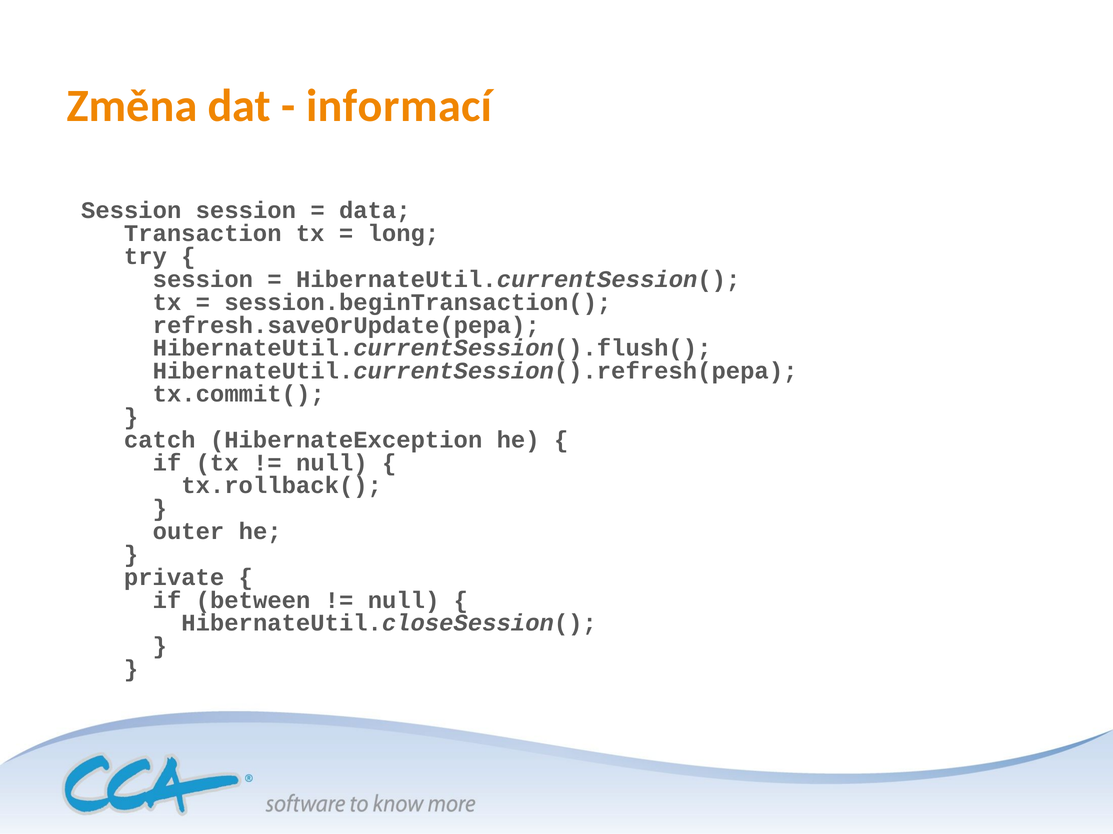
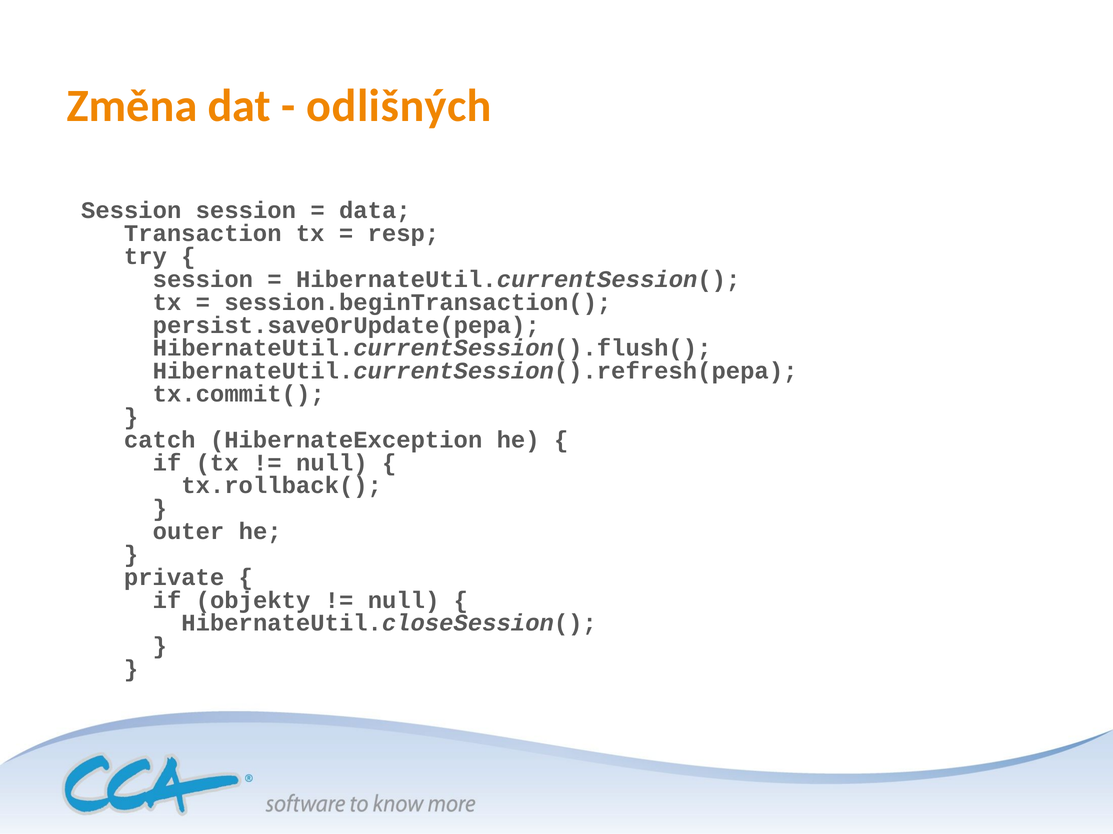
informací: informací -> odlišných (399, 106)
long: long -> resp (403, 234)
refresh.saveOrUpdate(pepa: refresh.saveOrUpdate(pepa -> persist.saveOrUpdate(pepa (346, 325)
between: between -> objekty (253, 601)
